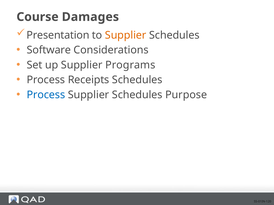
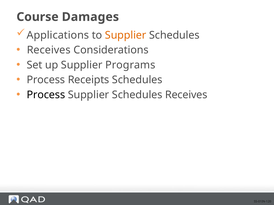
Presentation: Presentation -> Applications (58, 35)
Software: Software -> Receives (49, 50)
Process colour: blue -> black (46, 95)
Schedules Purpose: Purpose -> Receives (186, 95)
